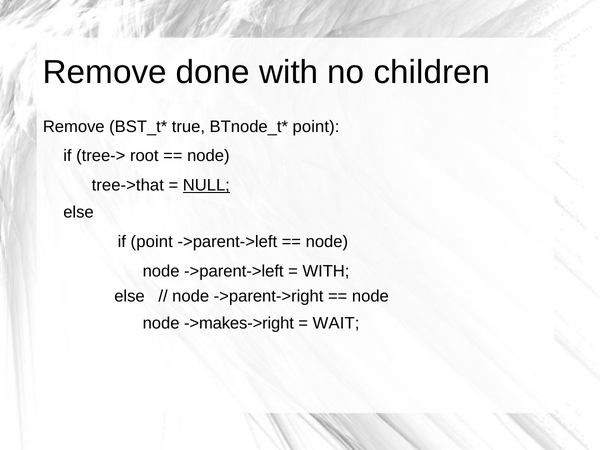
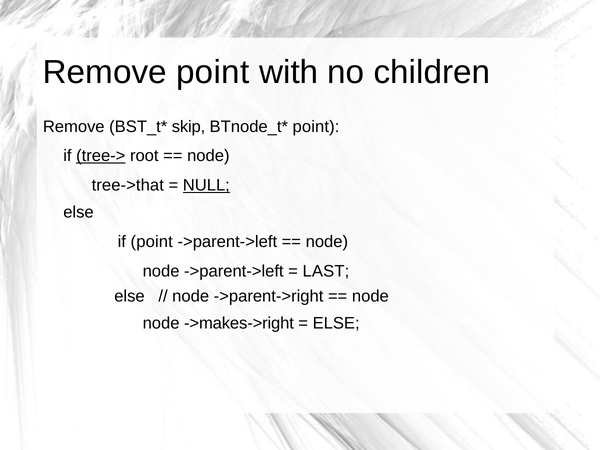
Remove done: done -> point (213, 72)
true: true -> skip (189, 127)
tree-> underline: none -> present (101, 156)
WITH: WITH -> LAST (326, 271)
WAIT: WAIT -> ELSE (336, 323)
